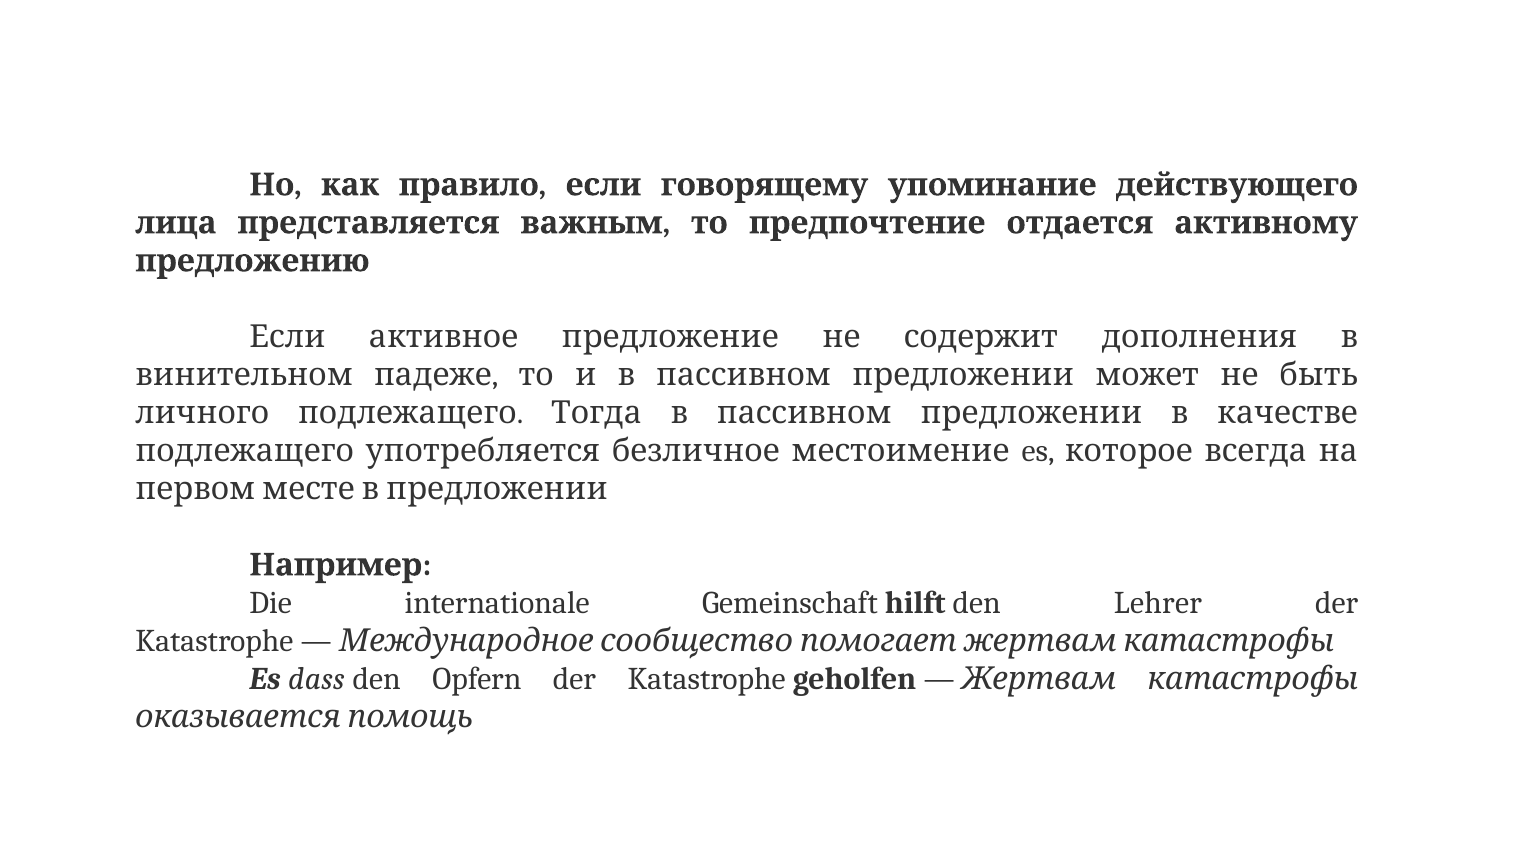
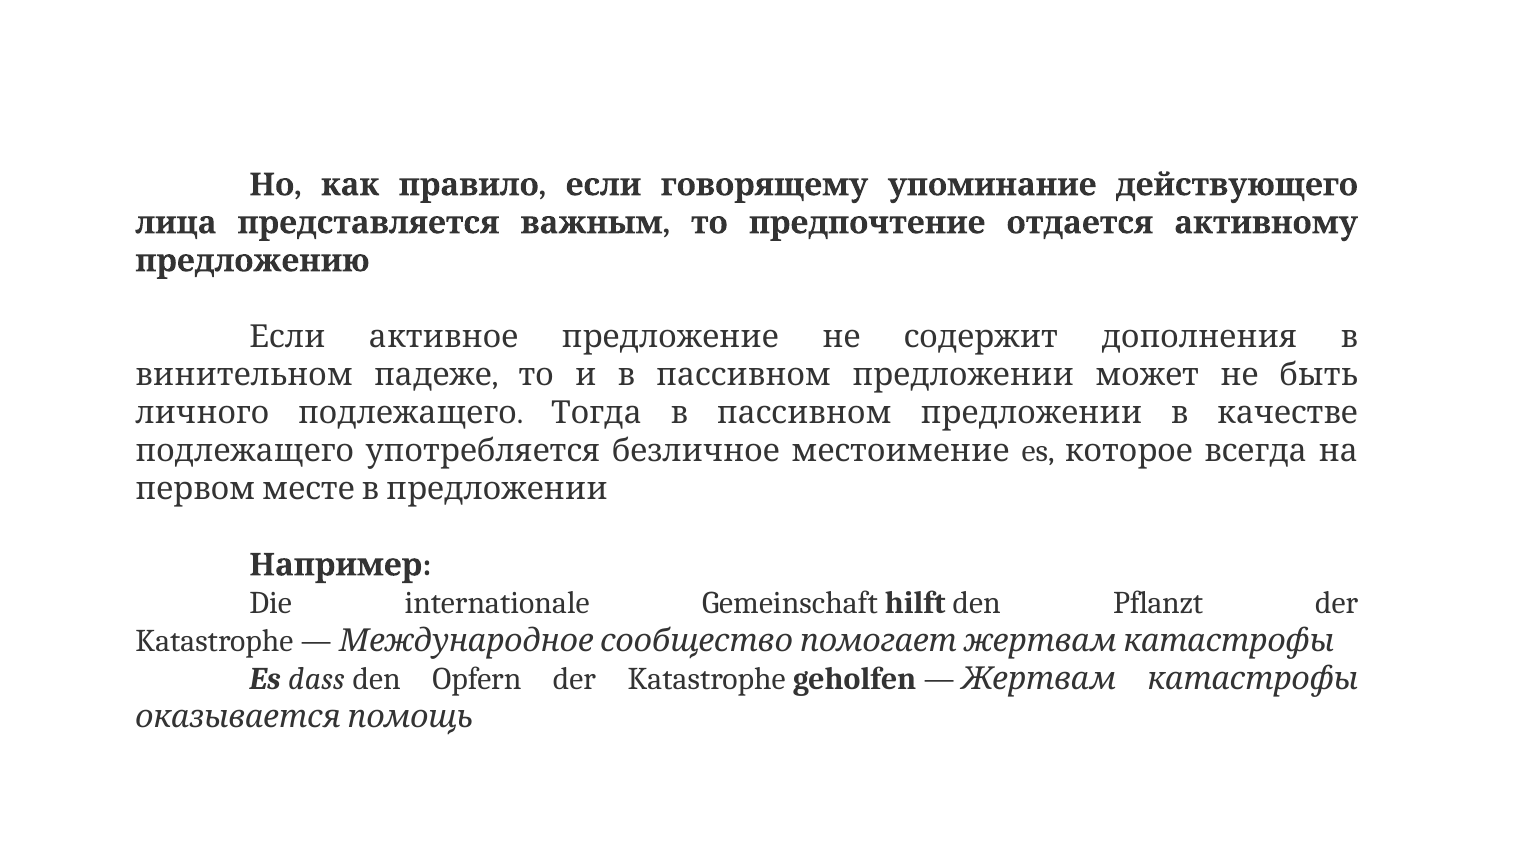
Lehrer: Lehrer -> Pflanzt (1158, 603)
